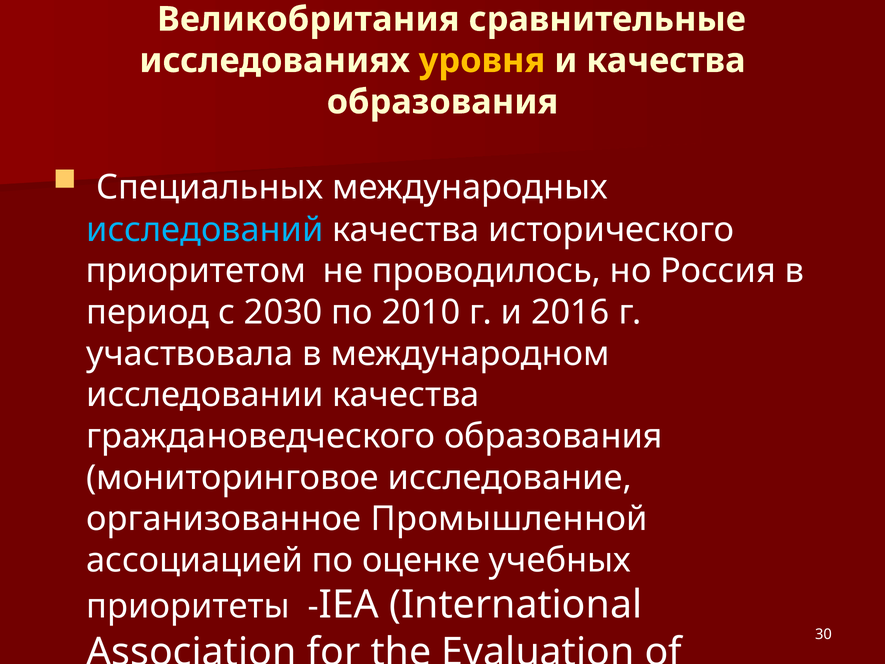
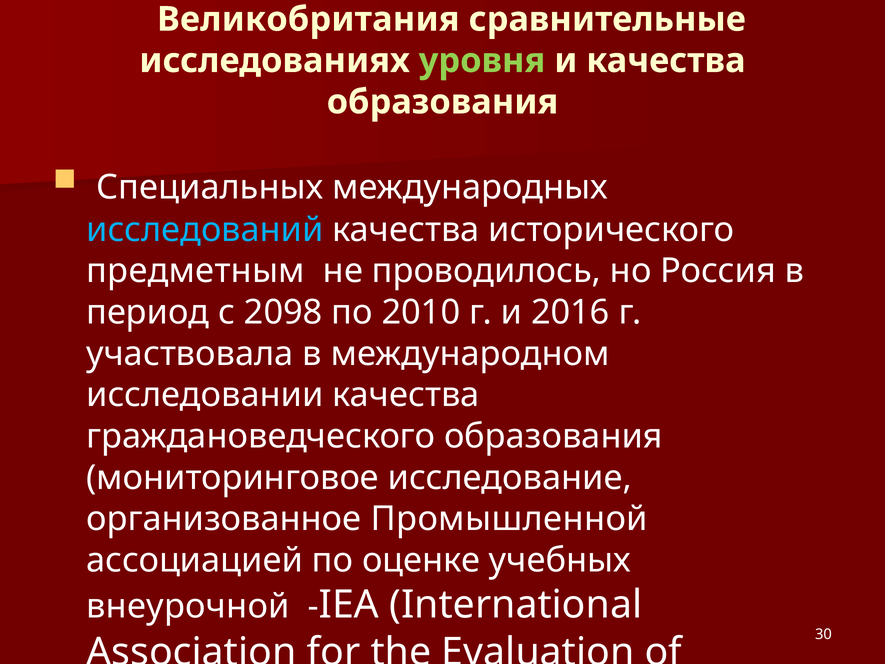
уровня colour: yellow -> light green (482, 61)
приоритетом: приоритетом -> предметным (196, 271)
2030: 2030 -> 2098 (283, 312)
приоритеты: приоритеты -> внеурочной (188, 606)
